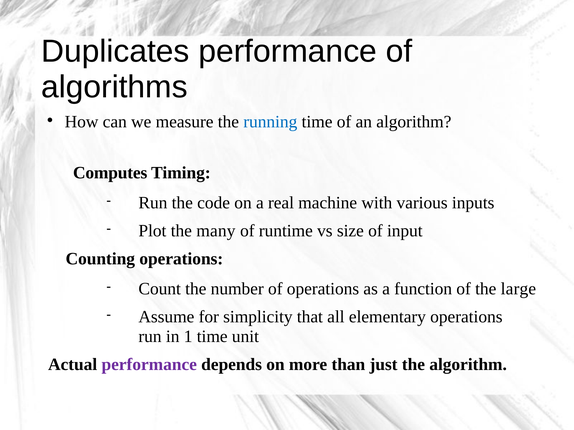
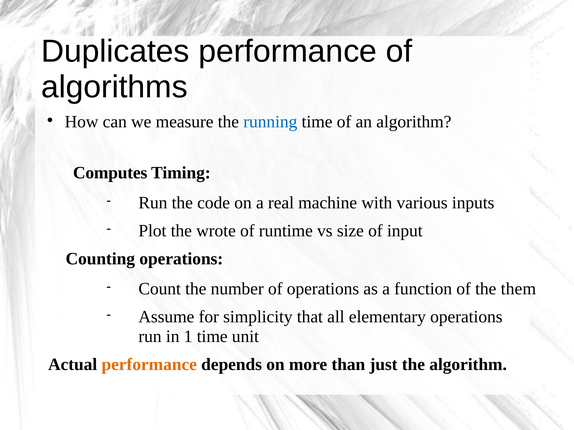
many: many -> wrote (216, 231)
large: large -> them (518, 289)
performance colour: purple -> orange (149, 365)
